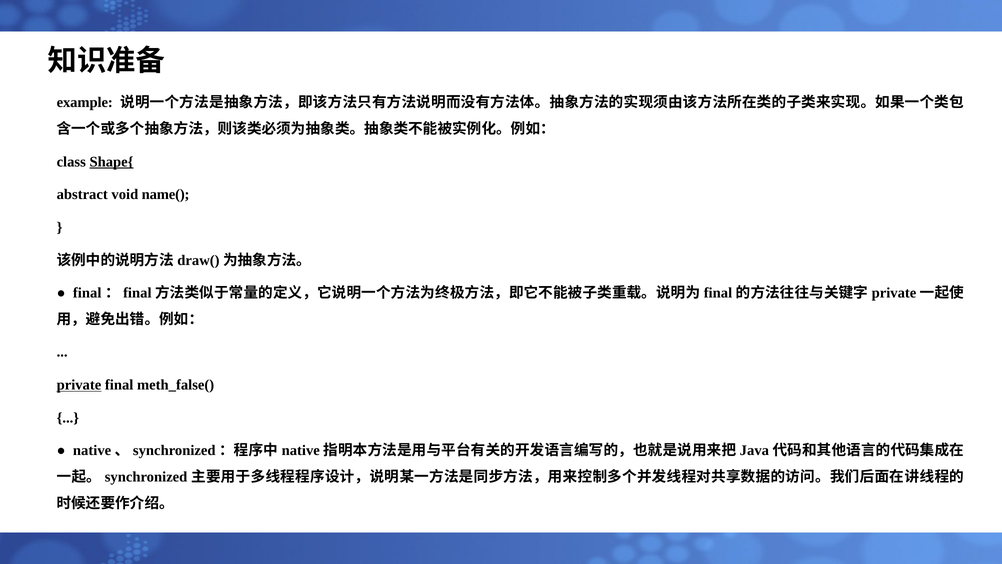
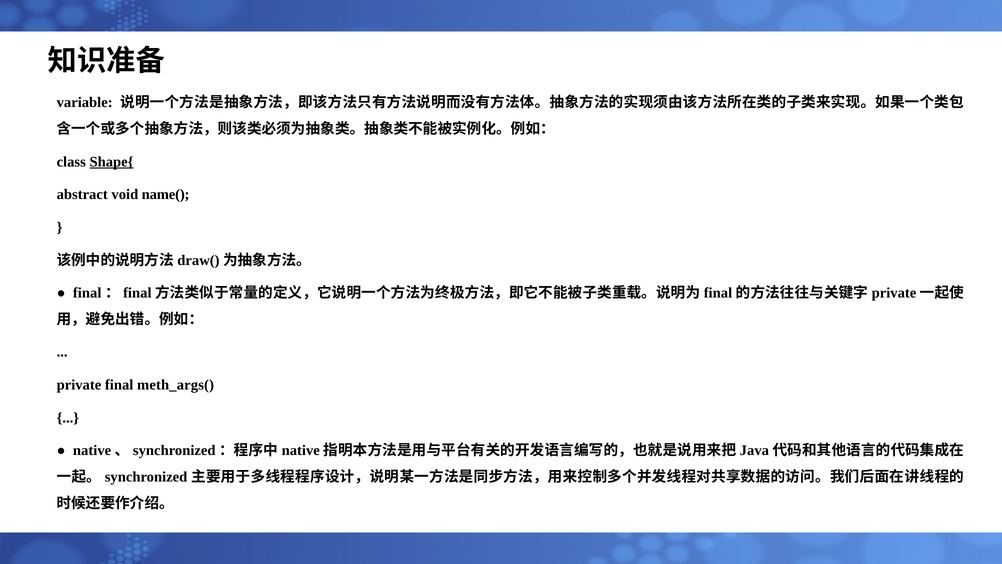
example: example -> variable (85, 102)
private underline: present -> none (79, 385)
meth_false(: meth_false( -> meth_args( (176, 385)
